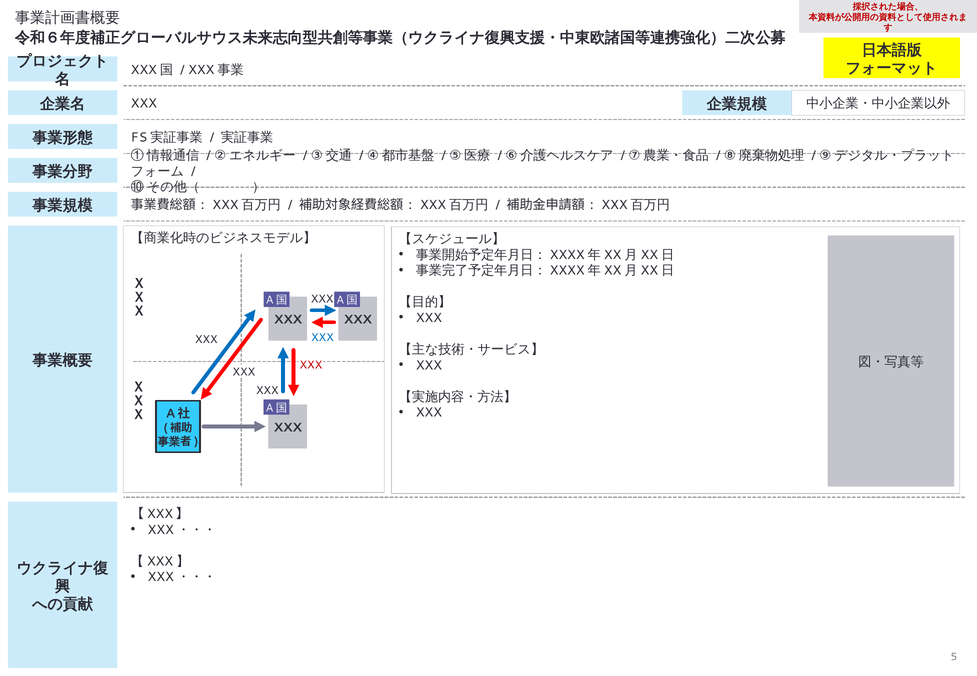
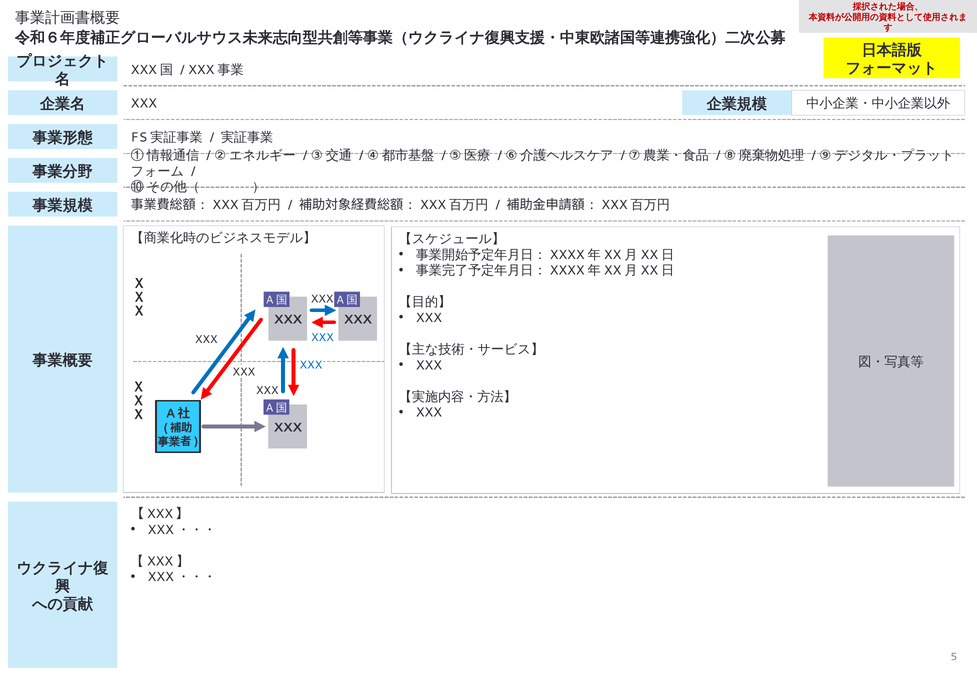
XXX colour: red -> blue (311, 365)
